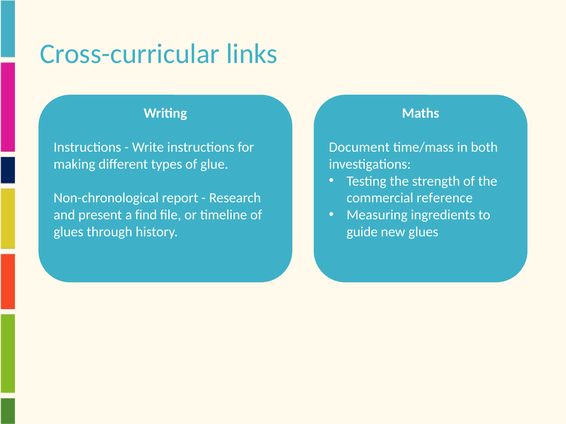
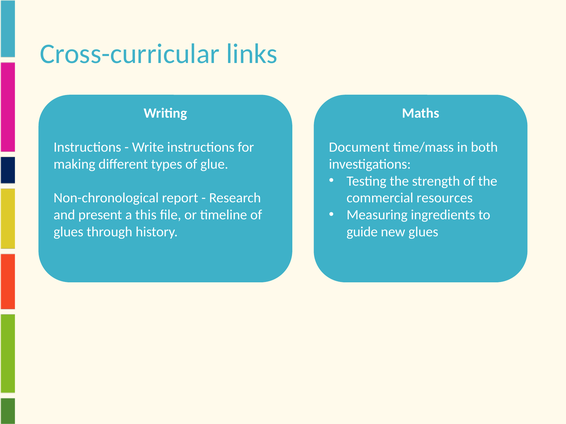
reference: reference -> resources (445, 198)
find: find -> this (146, 215)
